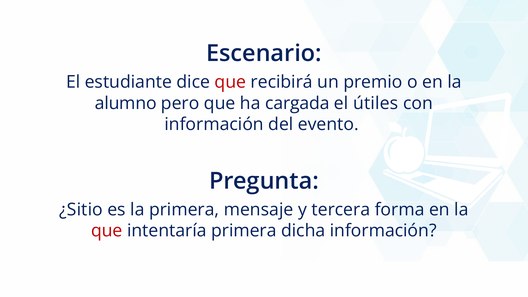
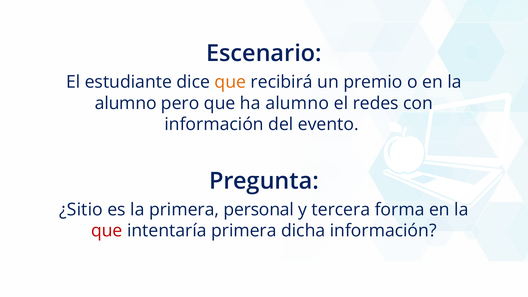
que colour: red -> orange (230, 82)
ha cargada: cargada -> alumno (297, 103)
útiles: útiles -> redes (376, 103)
mensaje: mensaje -> personal (259, 210)
